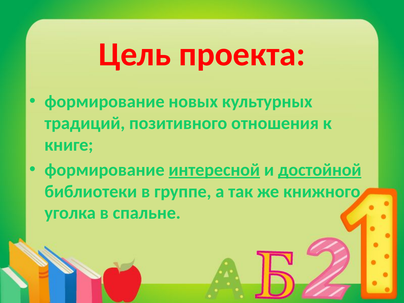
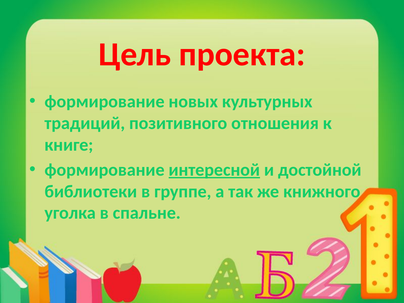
достойной underline: present -> none (320, 170)
